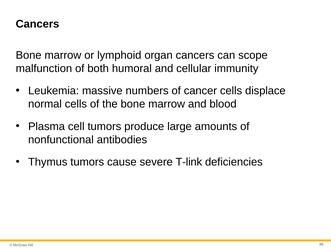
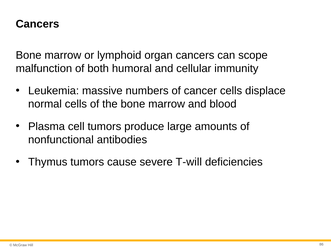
T-link: T-link -> T-will (189, 162)
